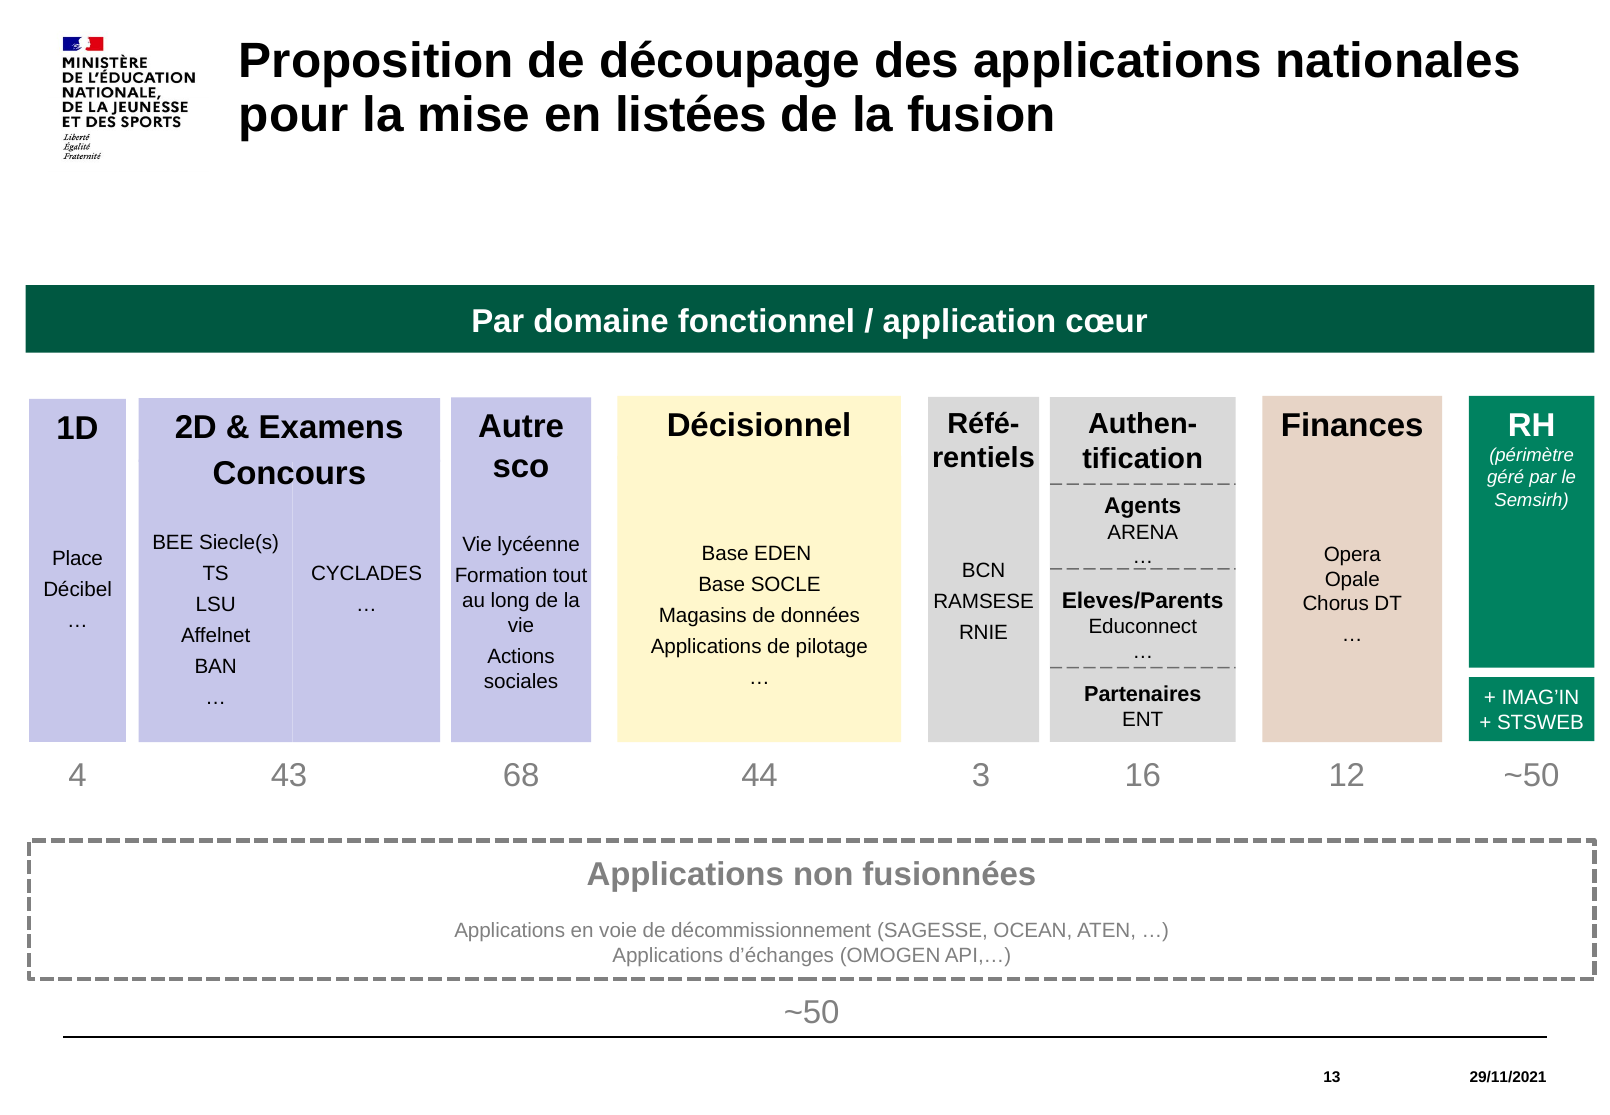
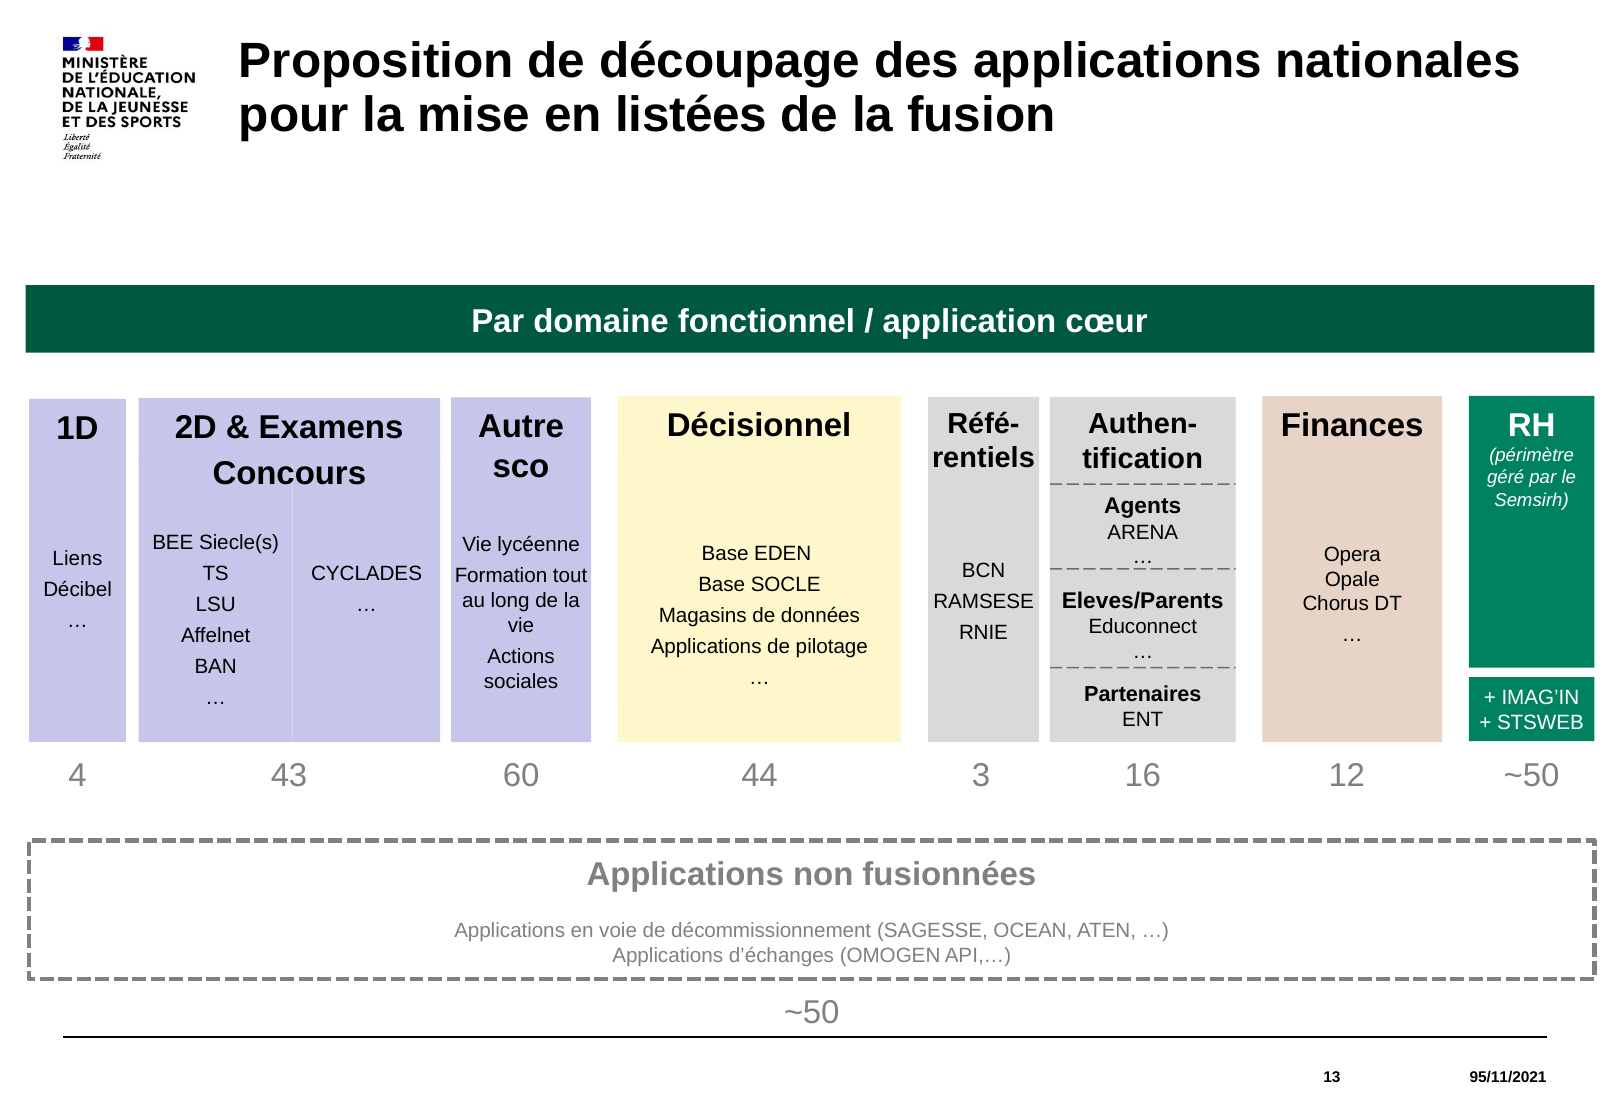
Place: Place -> Liens (77, 559)
68: 68 -> 60 (521, 775)
29/11/2021: 29/11/2021 -> 95/11/2021 (1508, 1077)
